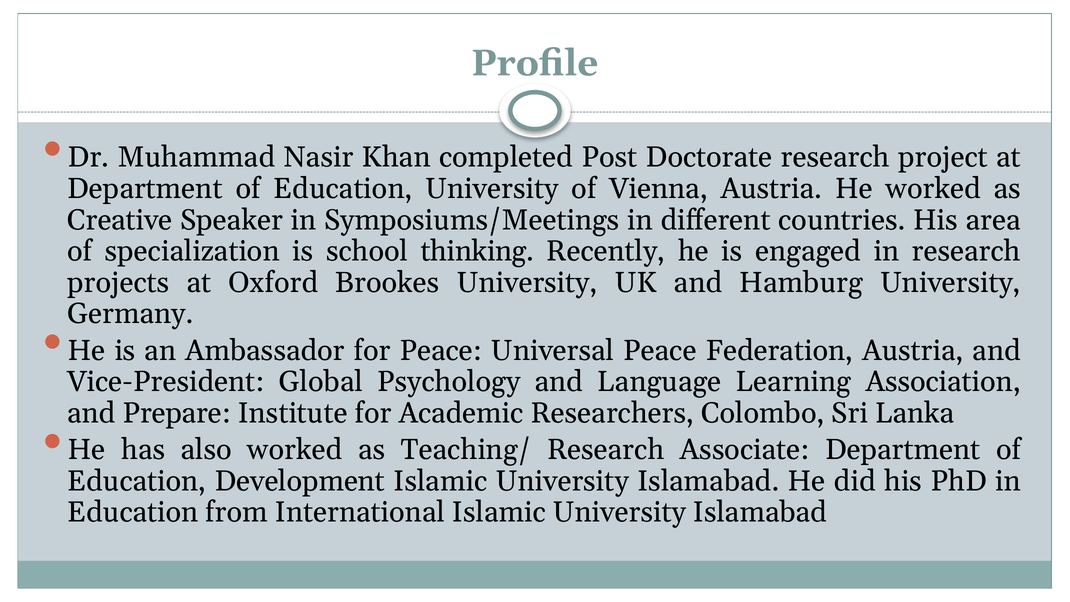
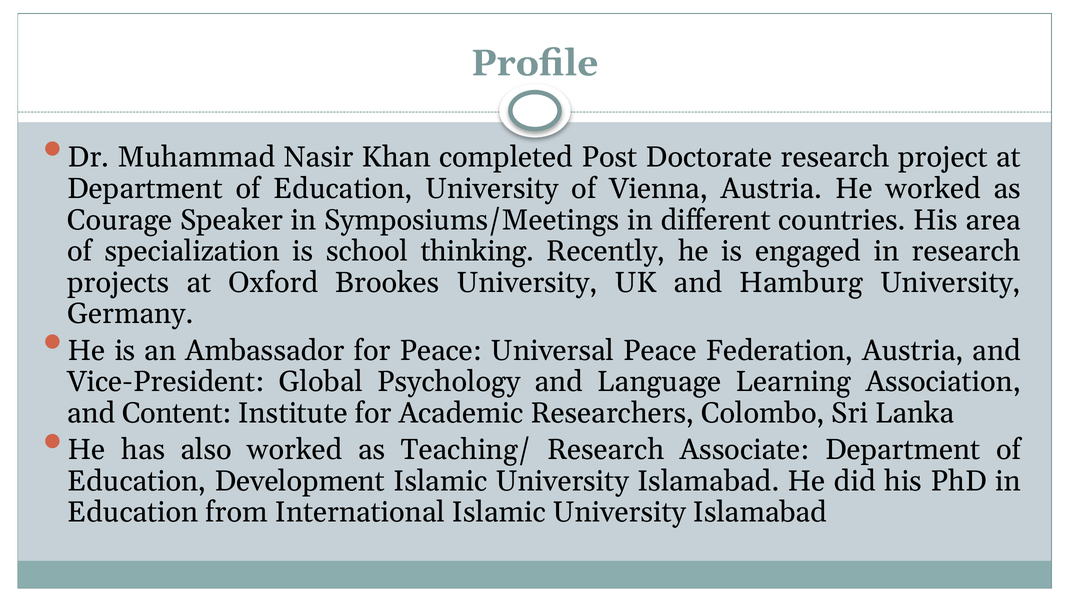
Creative: Creative -> Courage (120, 220)
Prepare: Prepare -> Content (177, 413)
